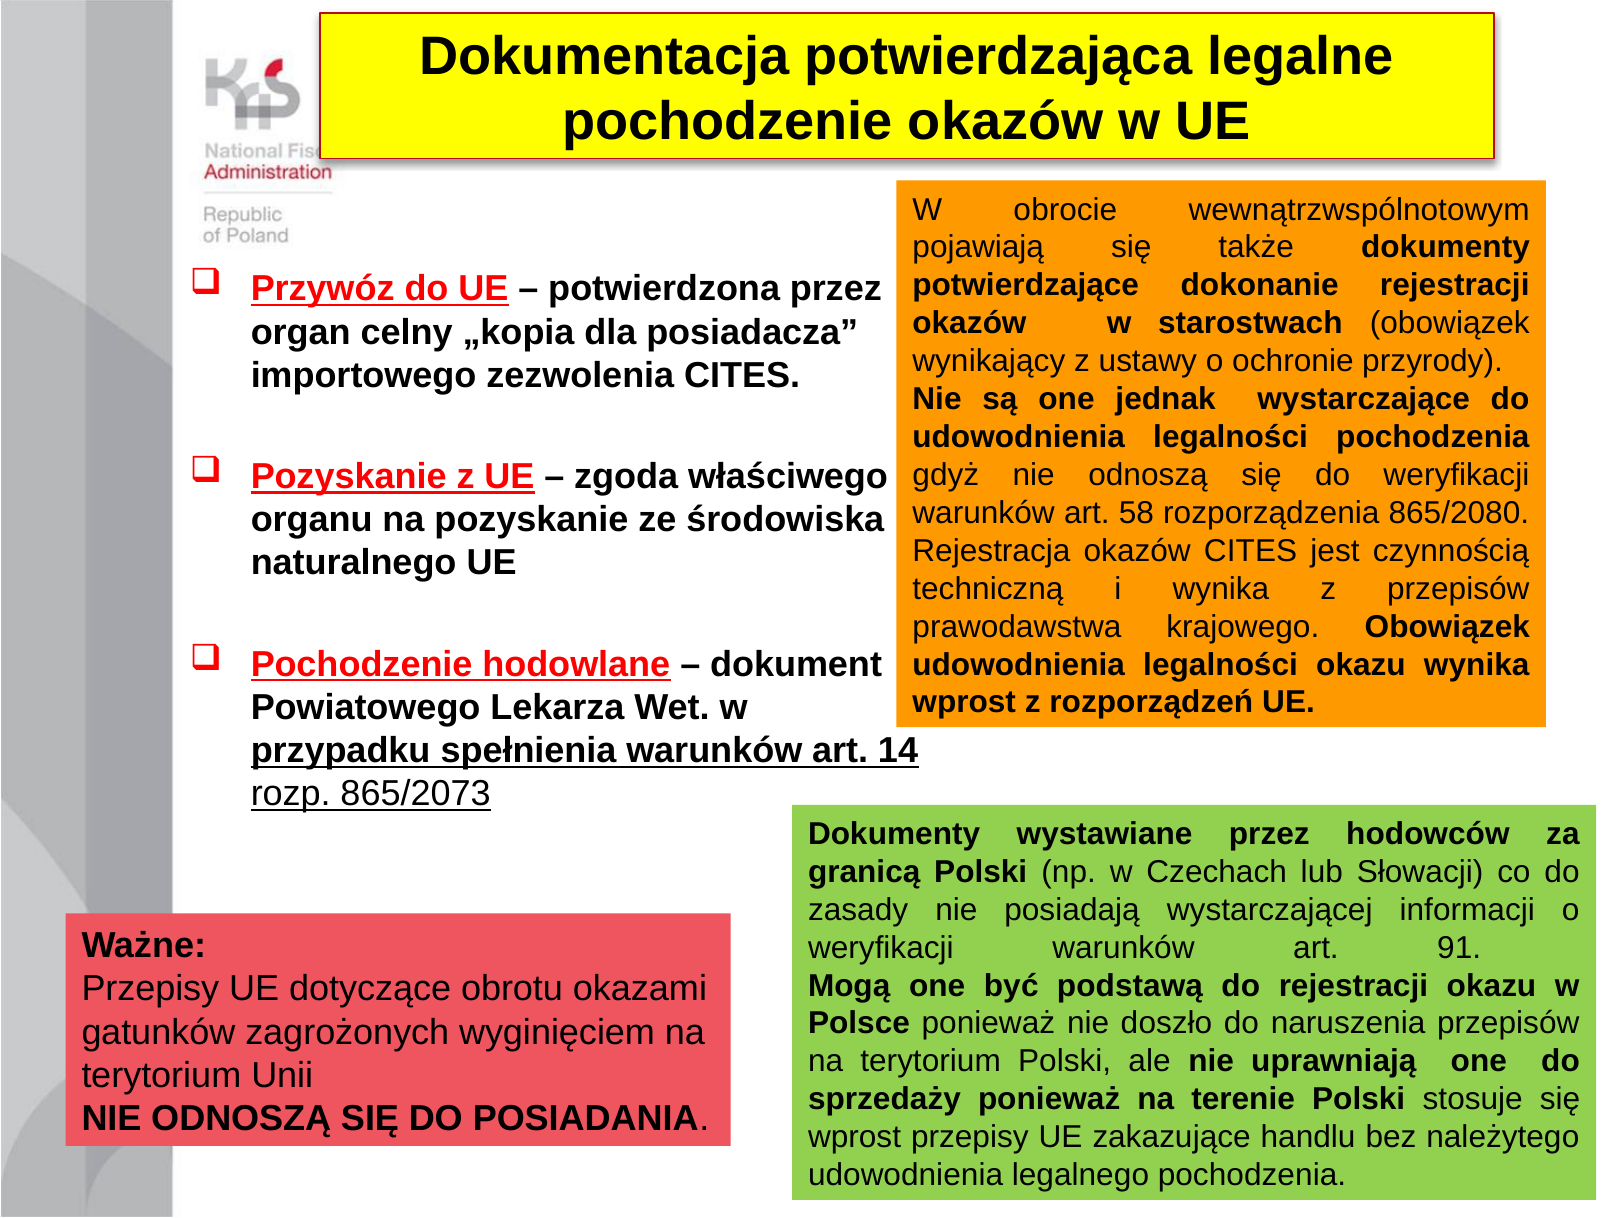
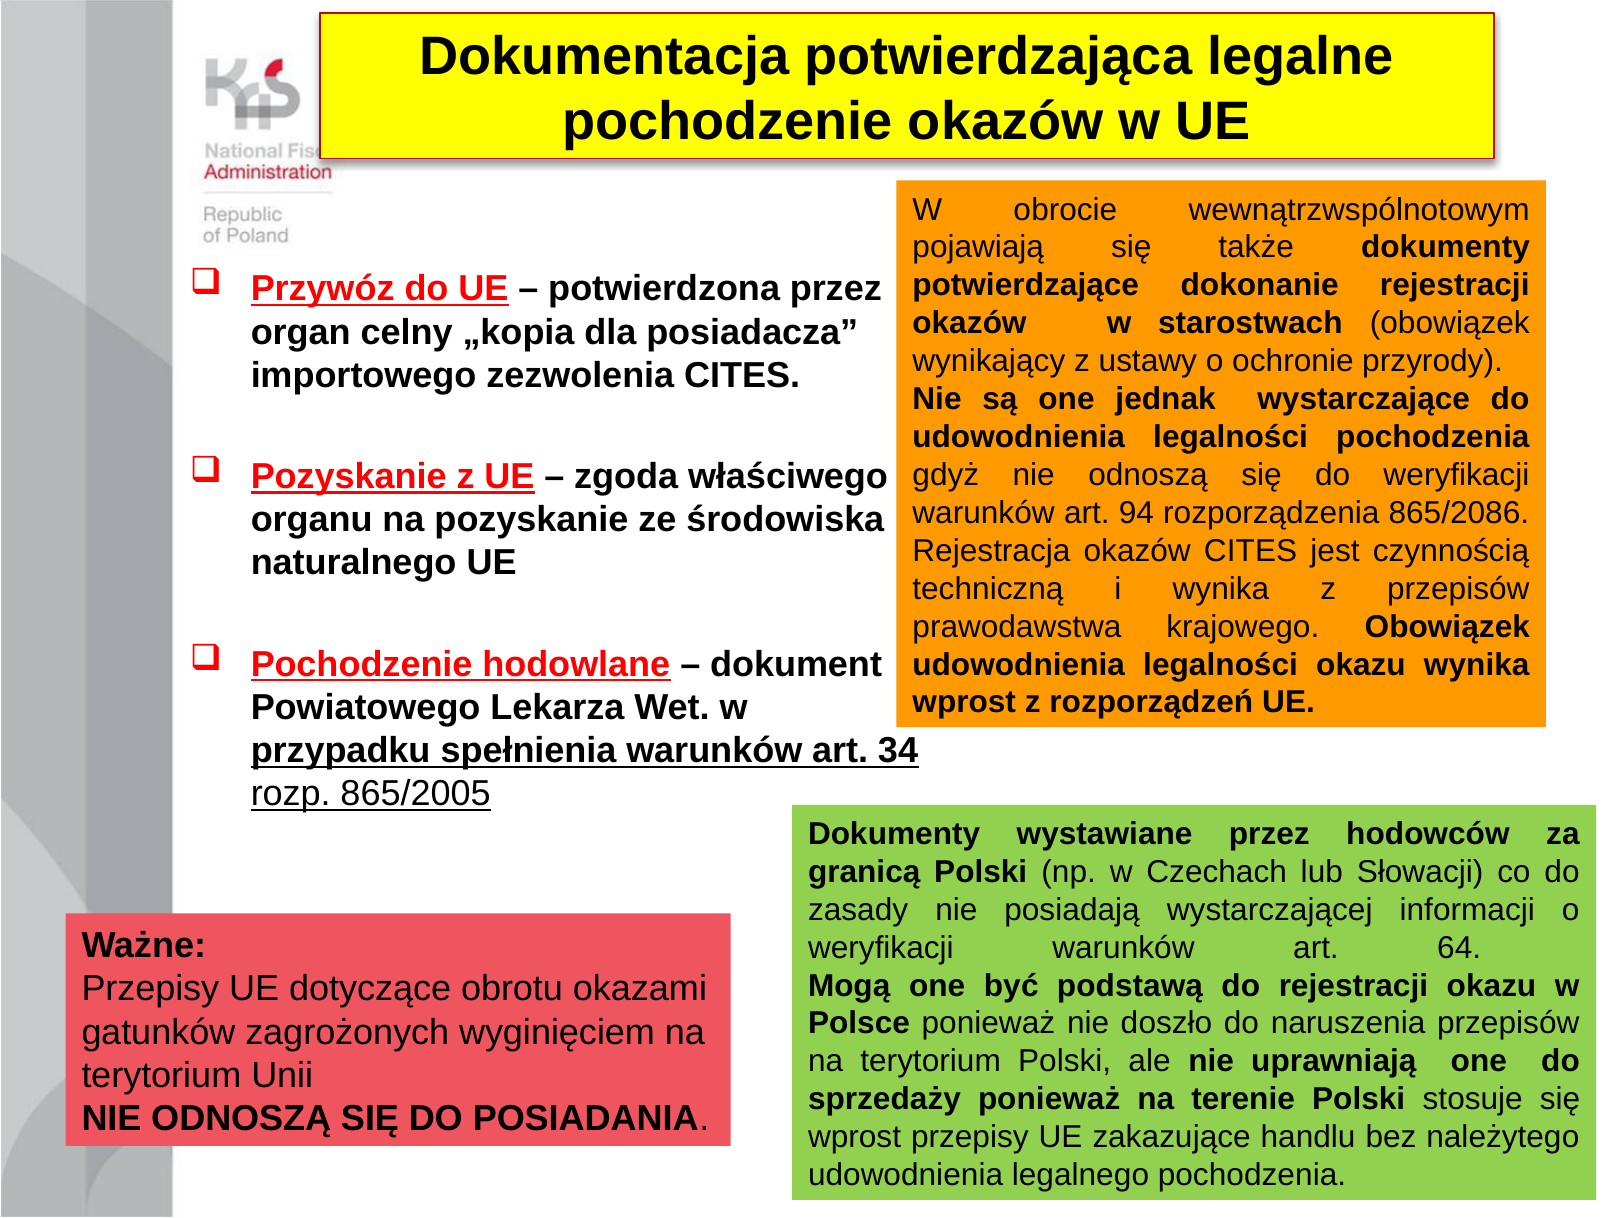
58: 58 -> 94 (1136, 513)
865/2080: 865/2080 -> 865/2086 (1459, 513)
14: 14 -> 34 (898, 751)
865/2073: 865/2073 -> 865/2005 (416, 794)
91: 91 -> 64 (1459, 948)
